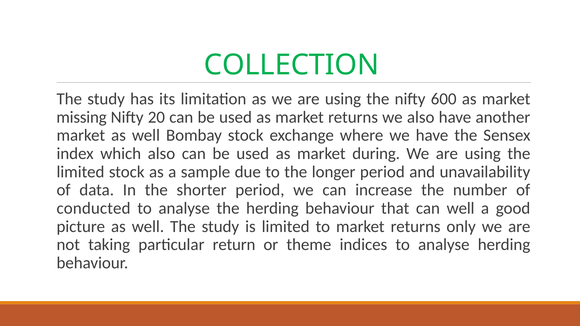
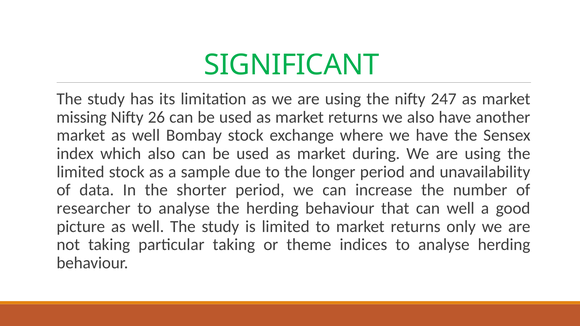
COLLECTION: COLLECTION -> SIGNIFICANT (292, 65)
600: 600 -> 247 (444, 99)
20: 20 -> 26 (156, 117)
conducted: conducted -> researcher (94, 208)
particular return: return -> taking (234, 245)
